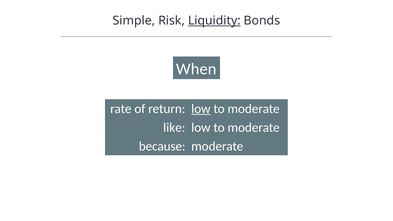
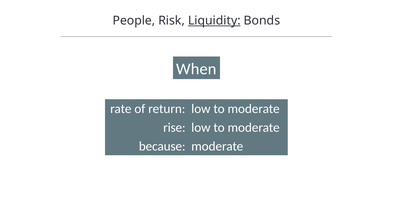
Simple: Simple -> People (134, 21)
low underline: present -> none (201, 109)
like: like -> rise (174, 128)
